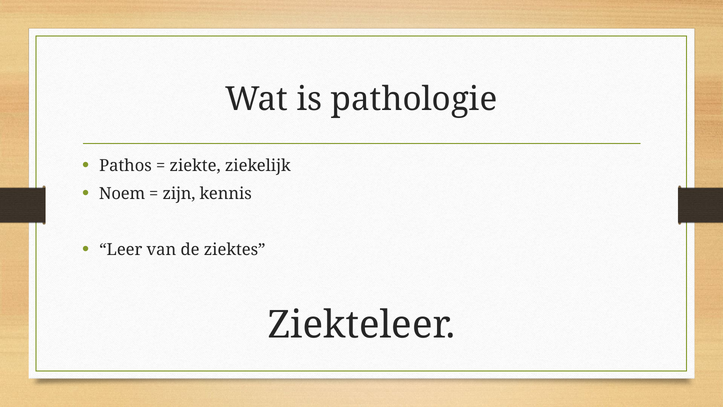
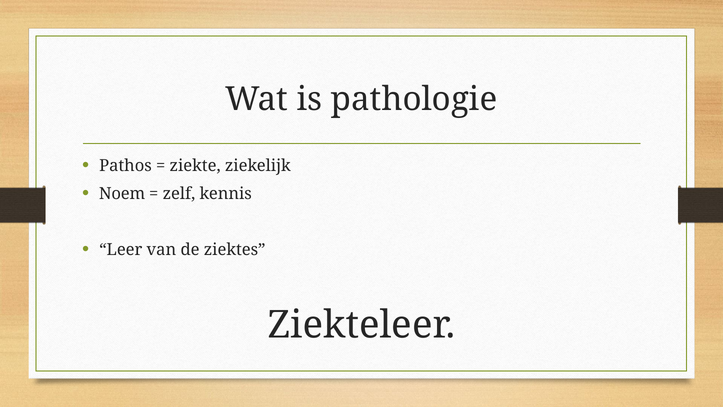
zijn: zijn -> zelf (179, 194)
